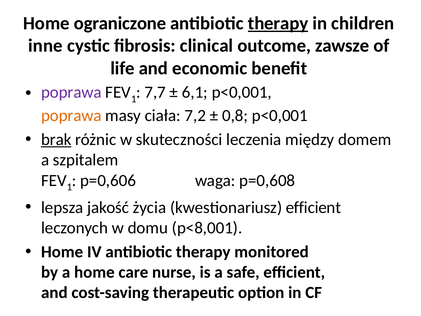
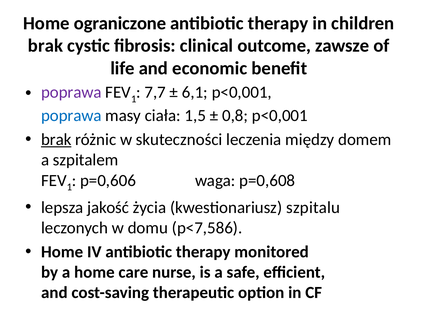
therapy underline: present -> none (278, 23)
inne: inne -> brak (45, 46)
poprawa colour: orange -> blue (71, 115)
7,2: 7,2 -> 1,5 (195, 115)
kwestionariusz efficient: efficient -> szpitalu (313, 207)
p<8,001: p<8,001 -> p<7,586 (207, 228)
